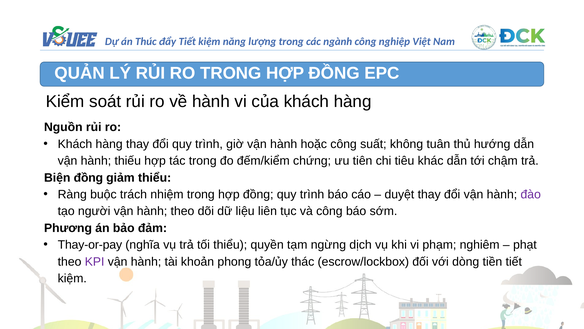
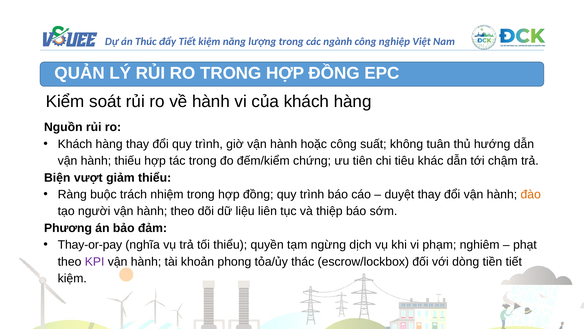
Biện đồng: đồng -> vượt (88, 177)
đào colour: purple -> orange (531, 194)
và công: công -> thiệp (329, 211)
